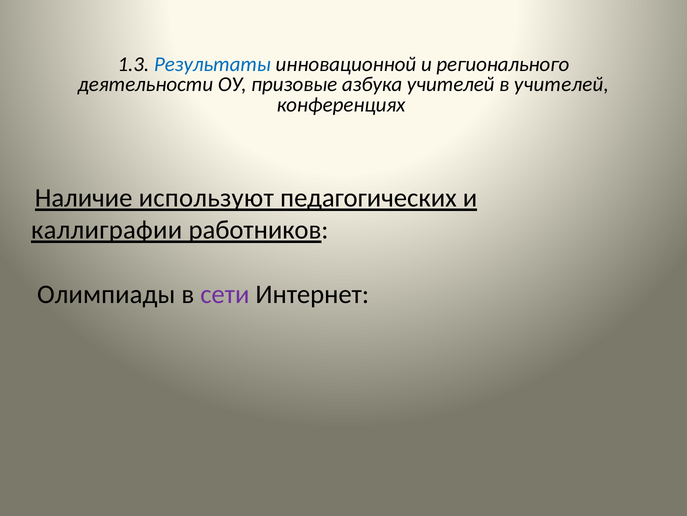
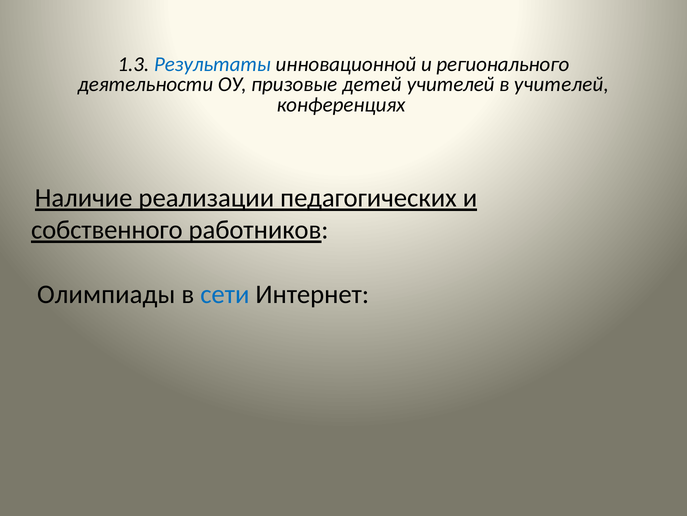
азбука: азбука -> детей (372, 84)
используют: используют -> реализации (206, 198)
каллиграфии: каллиграфии -> собственного (107, 230)
сети colour: purple -> blue (225, 294)
